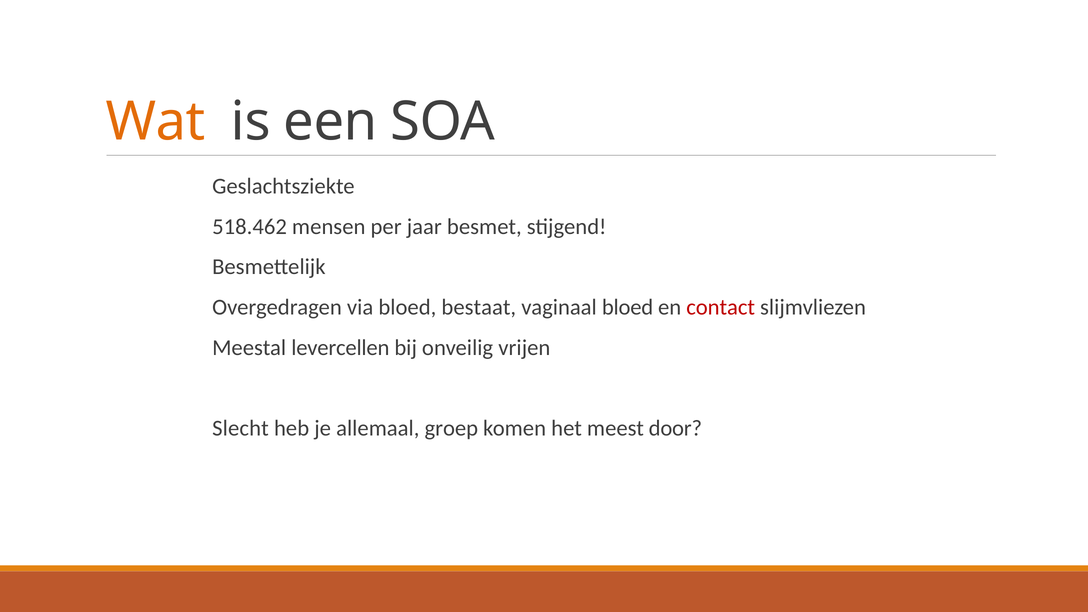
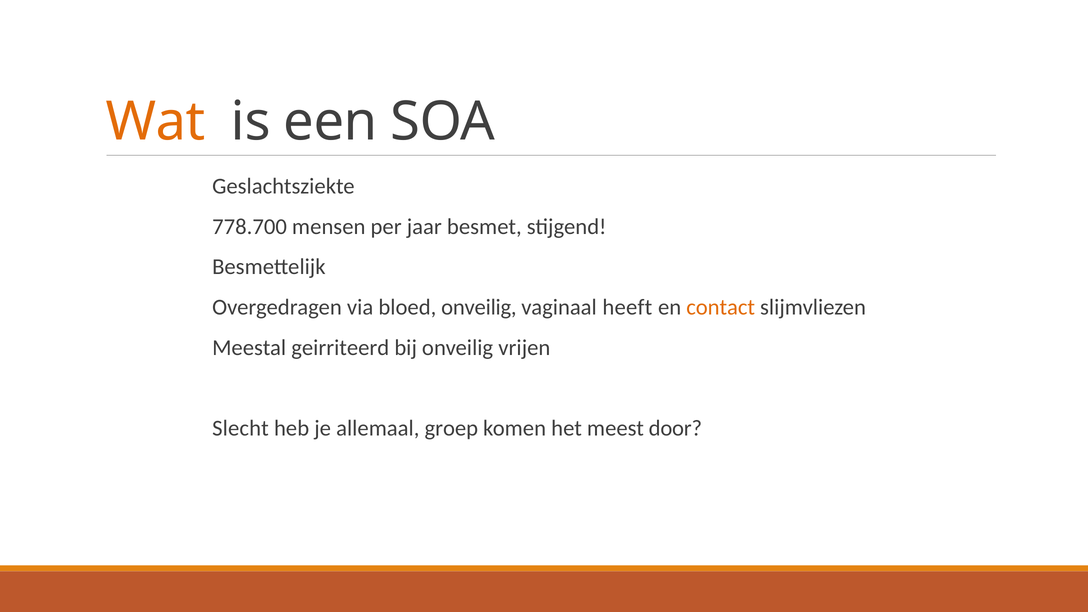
518.462: 518.462 -> 778.700 (250, 227)
bloed bestaat: bestaat -> onveilig (479, 307)
vaginaal bloed: bloed -> heeft (627, 307)
contact colour: red -> orange (721, 307)
levercellen: levercellen -> geirriteerd (340, 348)
